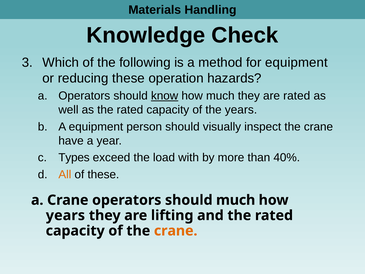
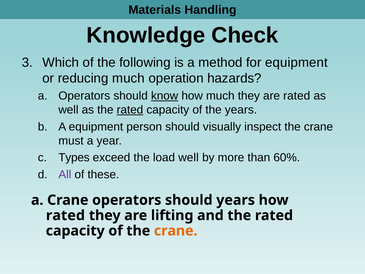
reducing these: these -> much (128, 78)
rated underline: none -> present (130, 110)
have: have -> must (71, 141)
load with: with -> well (189, 157)
40%: 40% -> 60% (287, 157)
All colour: orange -> purple (65, 174)
should much: much -> years (236, 200)
years: years -> rated (65, 215)
